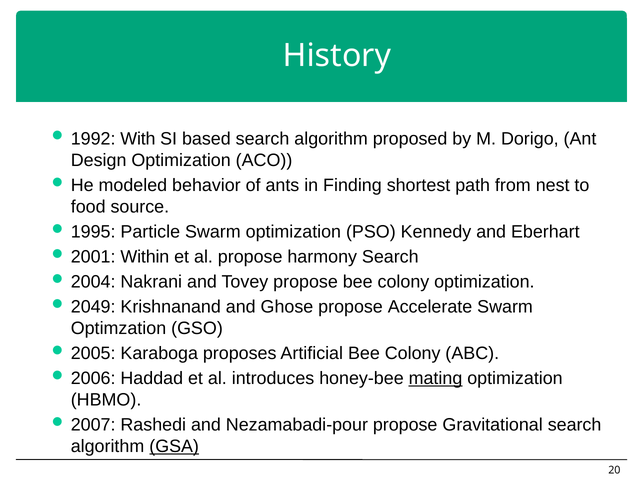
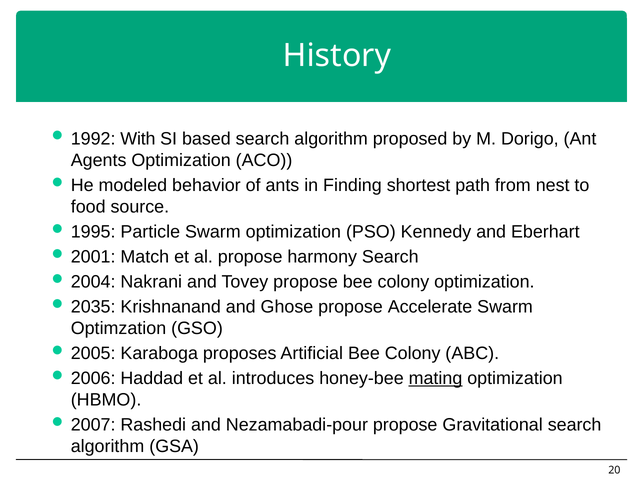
Design: Design -> Agents (99, 160)
Within: Within -> Match (145, 256)
2049: 2049 -> 2035 (93, 306)
GSA underline: present -> none (174, 446)
